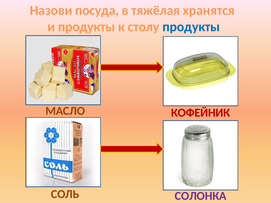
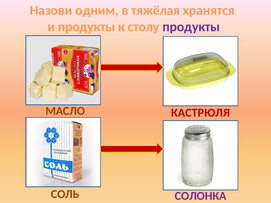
посуда: посуда -> одним (97, 11)
продукты colour: blue -> purple (191, 27)
КОФЕЙНИК: КОФЕЙНИК -> КАСТРЮЛЯ (200, 113)
